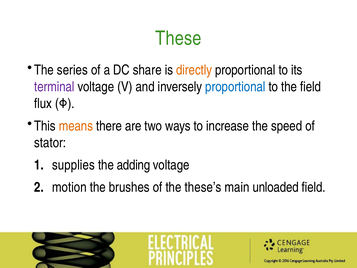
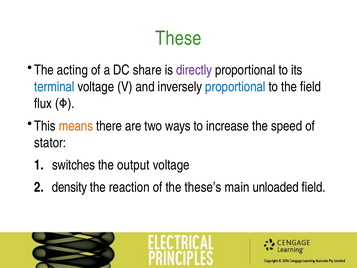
series: series -> acting (72, 70)
directly colour: orange -> purple (194, 70)
terminal colour: purple -> blue (54, 87)
supplies: supplies -> switches (74, 165)
adding: adding -> output (133, 165)
motion: motion -> density (69, 187)
brushes: brushes -> reaction (129, 187)
